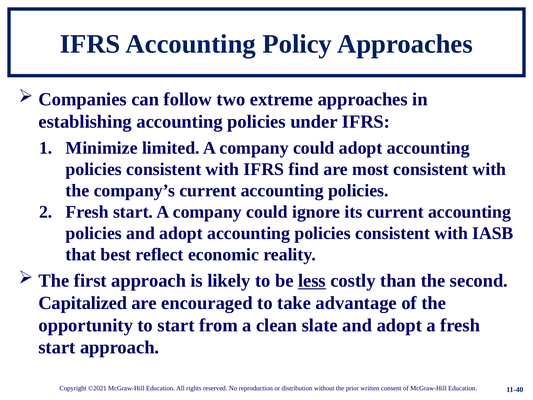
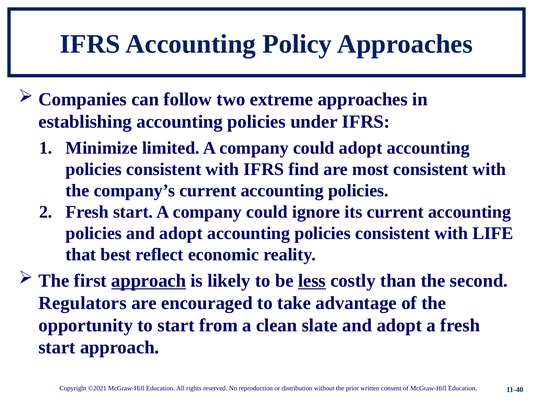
IASB: IASB -> LIFE (493, 233)
approach underline: none -> present (149, 281)
Capitalized: Capitalized -> Regulators (83, 303)
